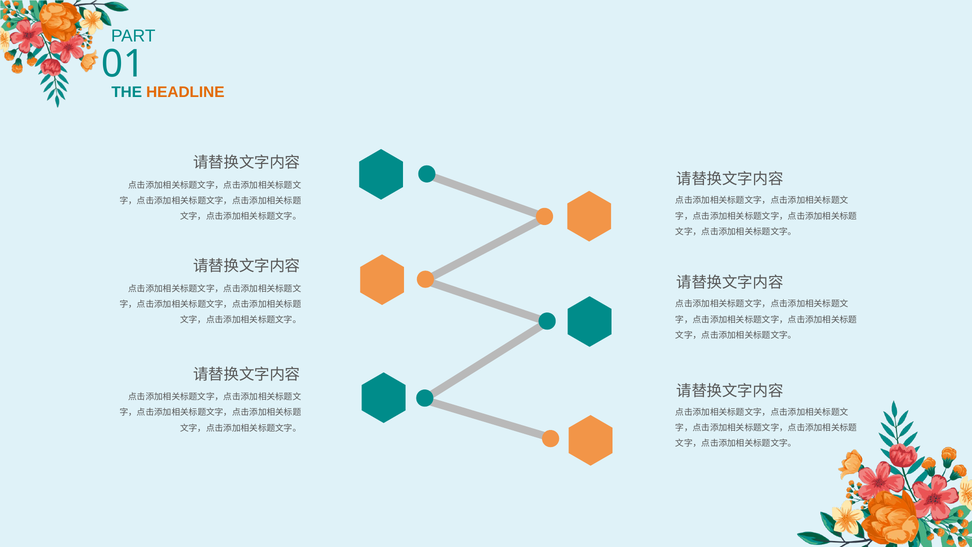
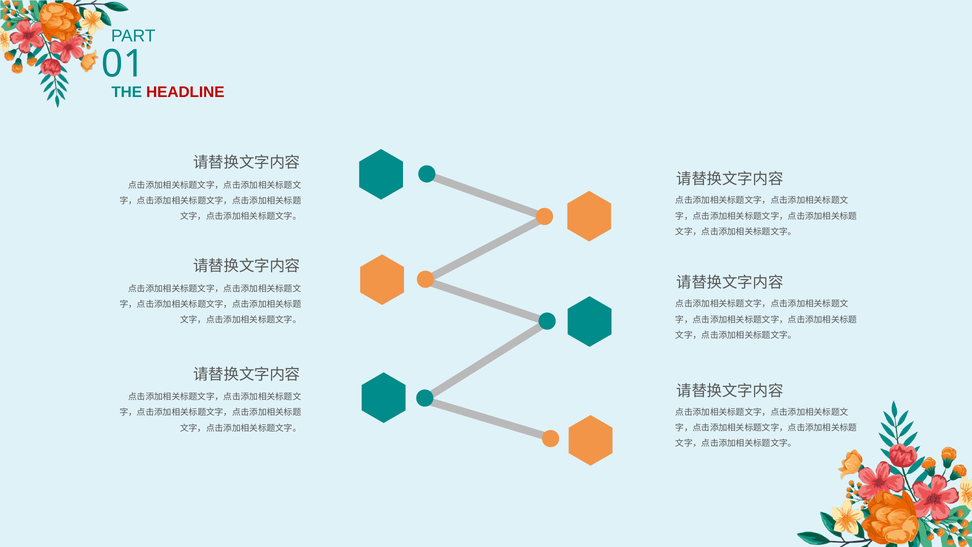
HEADLINE colour: orange -> red (185, 92)
